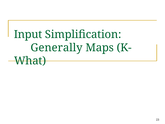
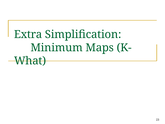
Input: Input -> Extra (28, 34)
Generally: Generally -> Minimum (57, 48)
